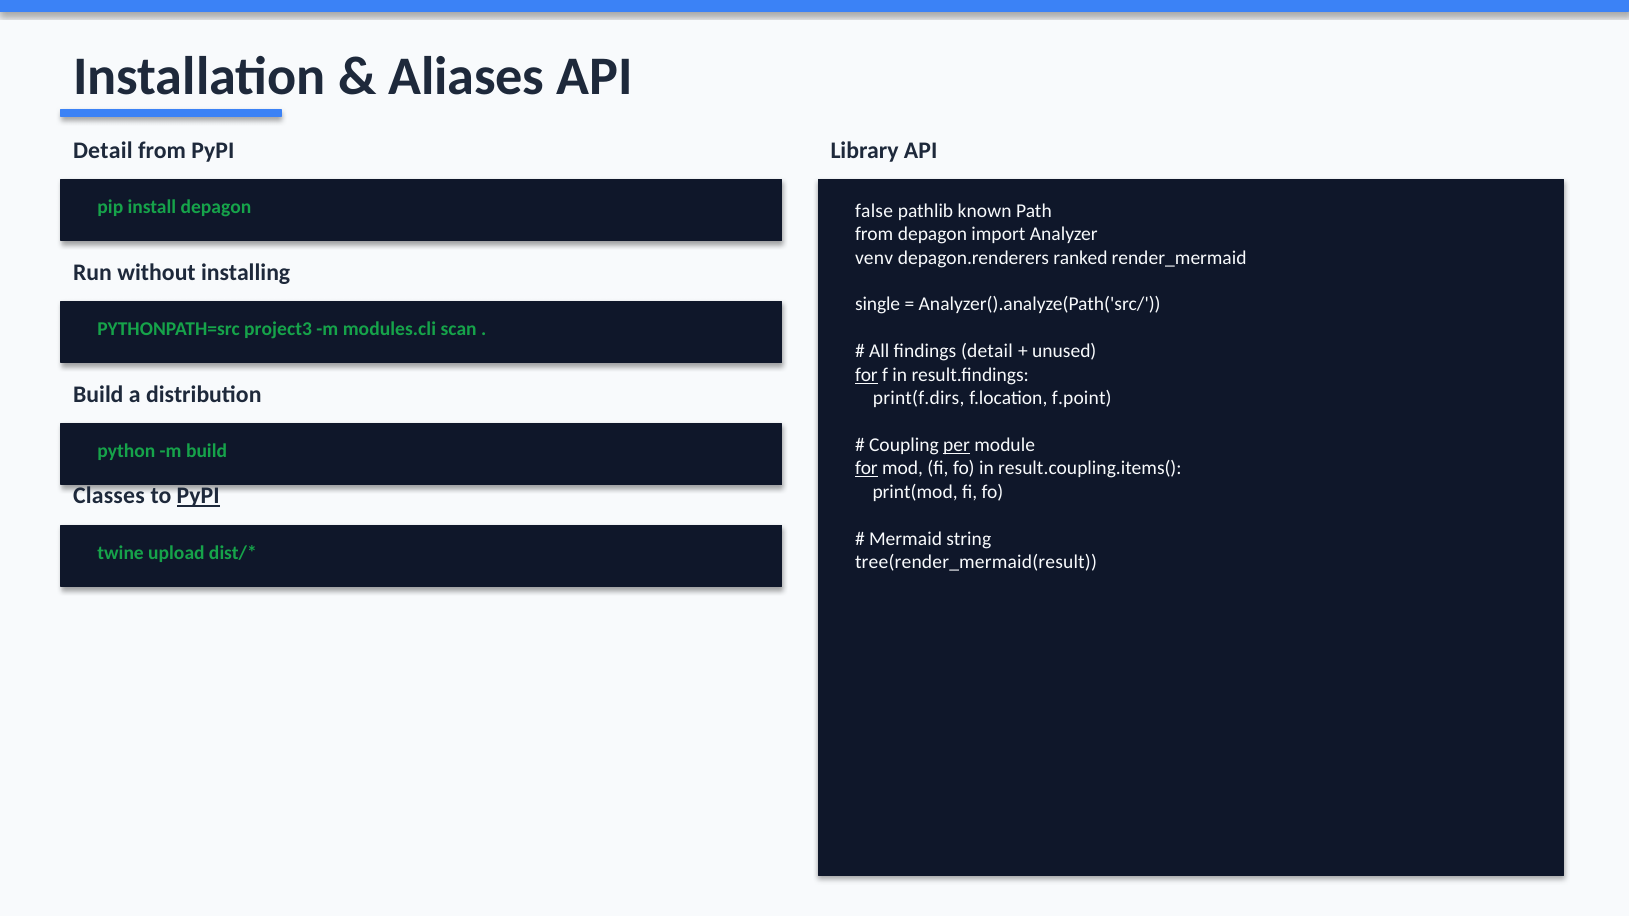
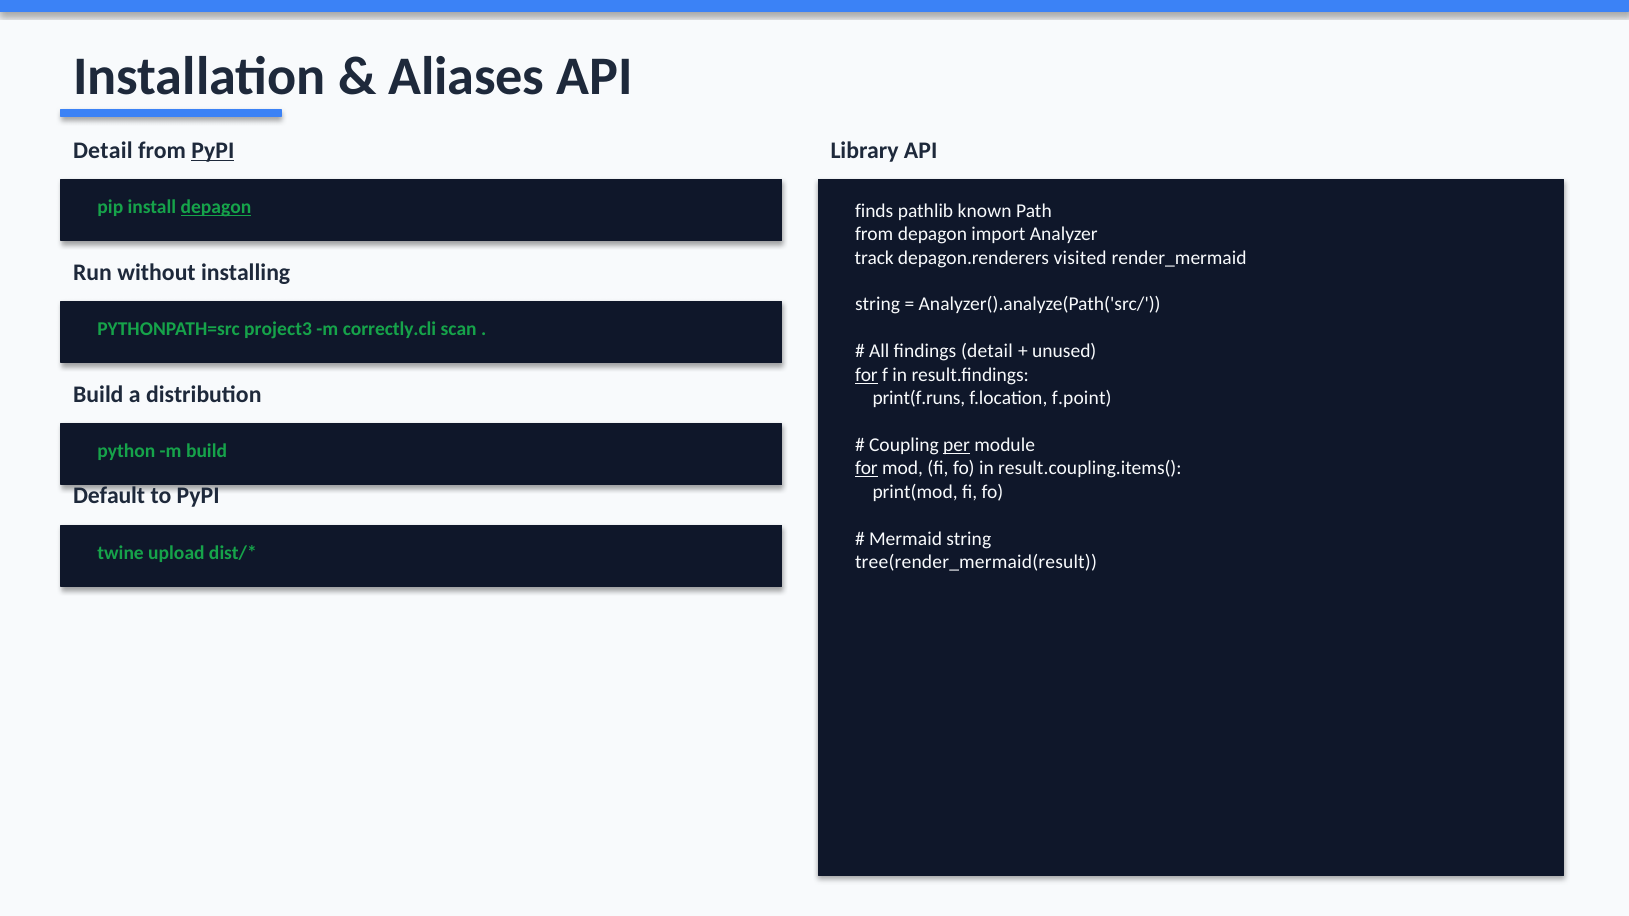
PyPI underline: none -> present (213, 150)
depagon underline: none -> present (216, 207)
false: false -> finds (874, 211)
venv: venv -> track (874, 258)
ranked: ranked -> visited (1080, 258)
single: single -> string (878, 305)
modules.cli: modules.cli -> correctly.cli (389, 329)
print(f.dirs: print(f.dirs -> print(f.runs (919, 398)
Classes: Classes -> Default (109, 496)
PyPI underline: present -> none (198, 496)
